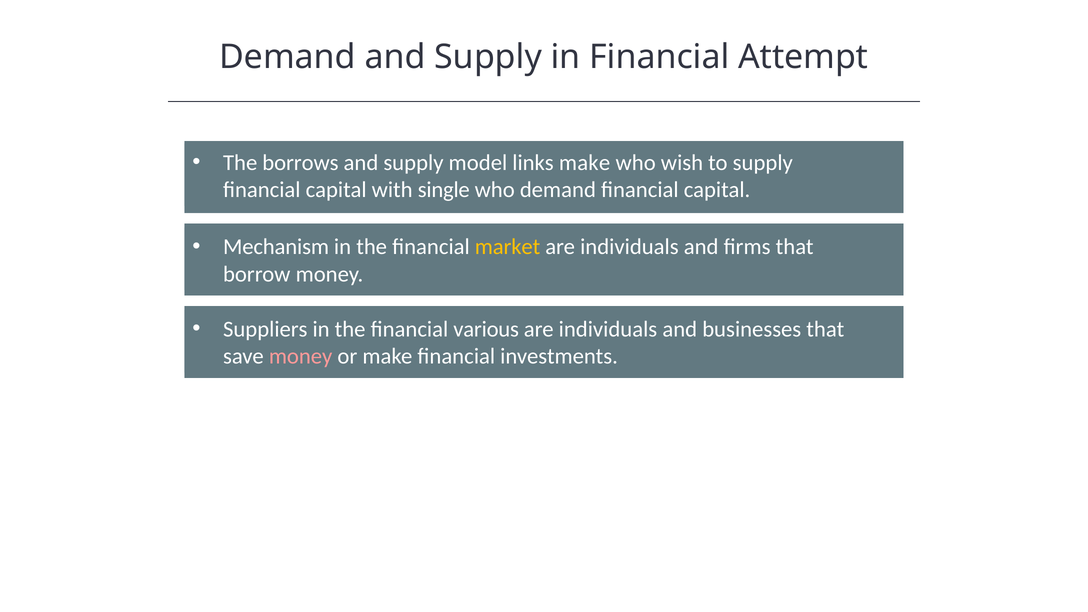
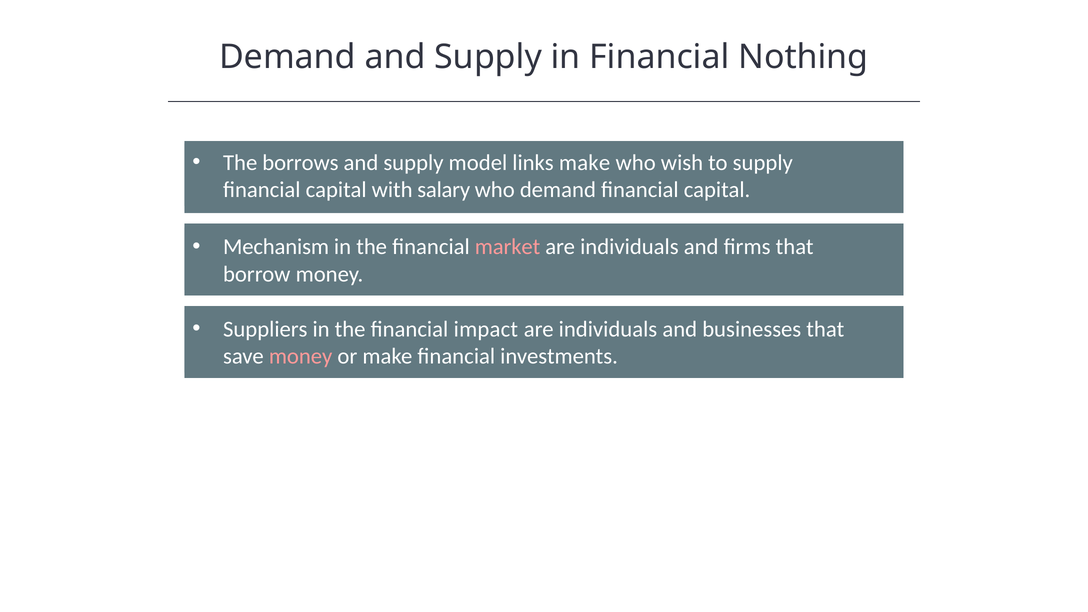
Attempt: Attempt -> Nothing (803, 57)
single: single -> salary (444, 190)
market colour: yellow -> pink (508, 247)
various: various -> impact (486, 329)
